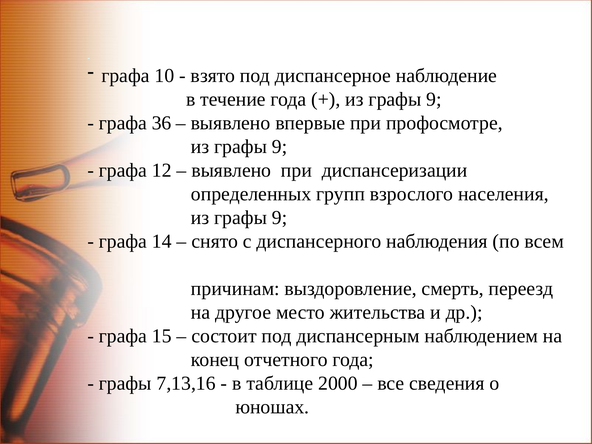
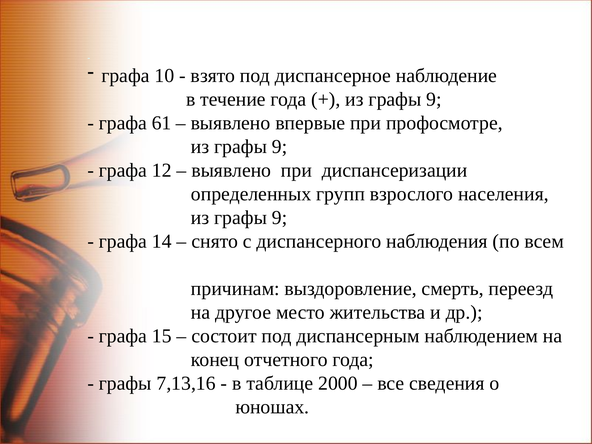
36: 36 -> 61 (162, 123)
